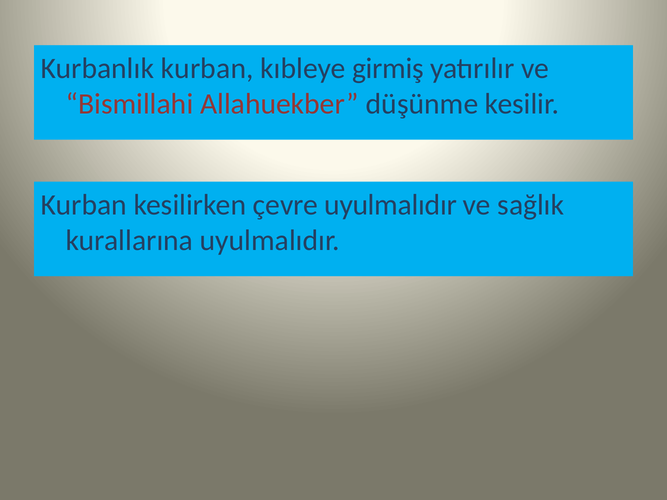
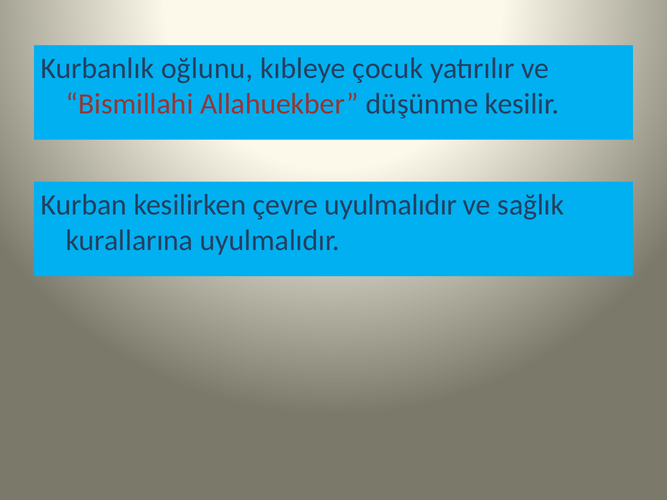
Kurbanlık kurban: kurban -> oğlunu (207, 68)
girmiş: girmiş -> çocuk (388, 68)
